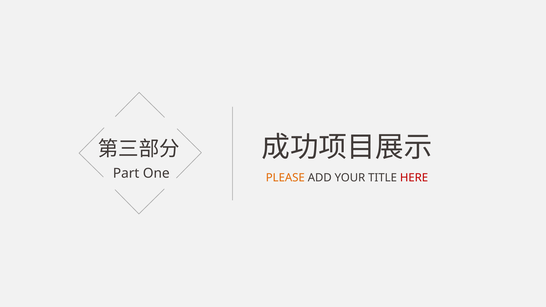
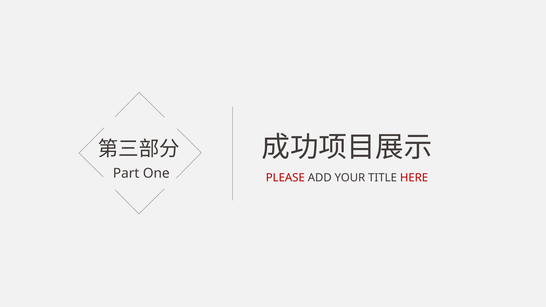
PLEASE colour: orange -> red (285, 178)
